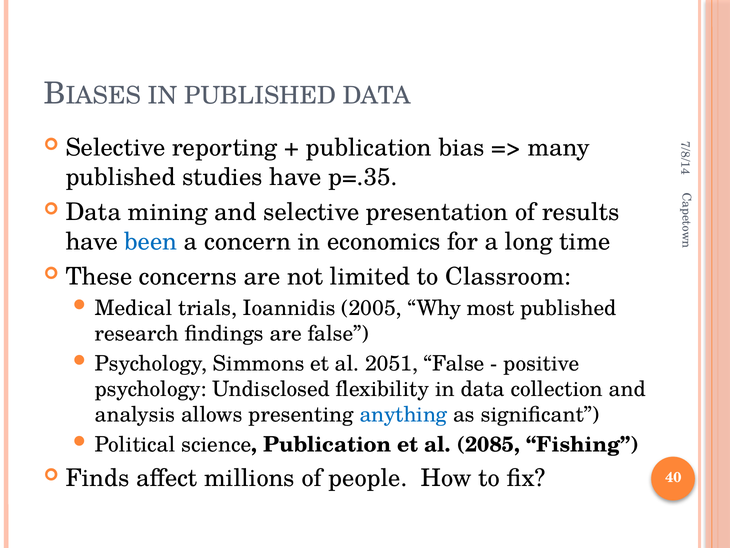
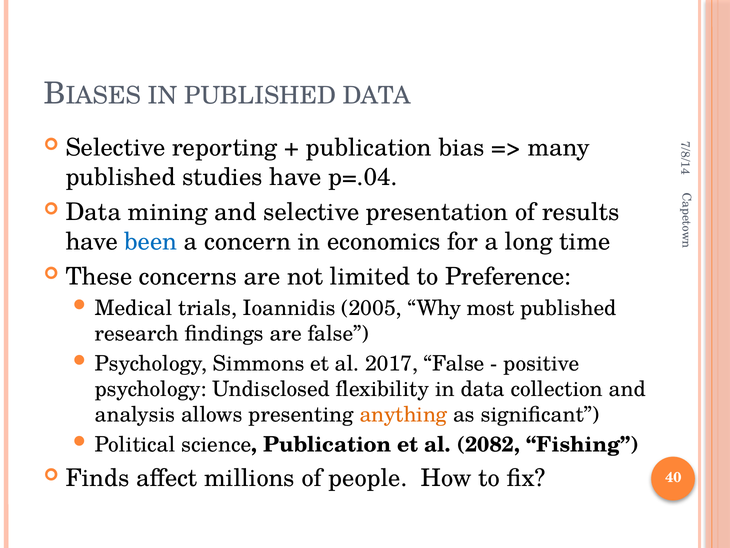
p=.35: p=.35 -> p=.04 (363, 177)
Classroom: Classroom -> Preference (508, 277)
2051: 2051 -> 2017 (392, 363)
anything colour: blue -> orange (403, 415)
2085: 2085 -> 2082 (488, 444)
